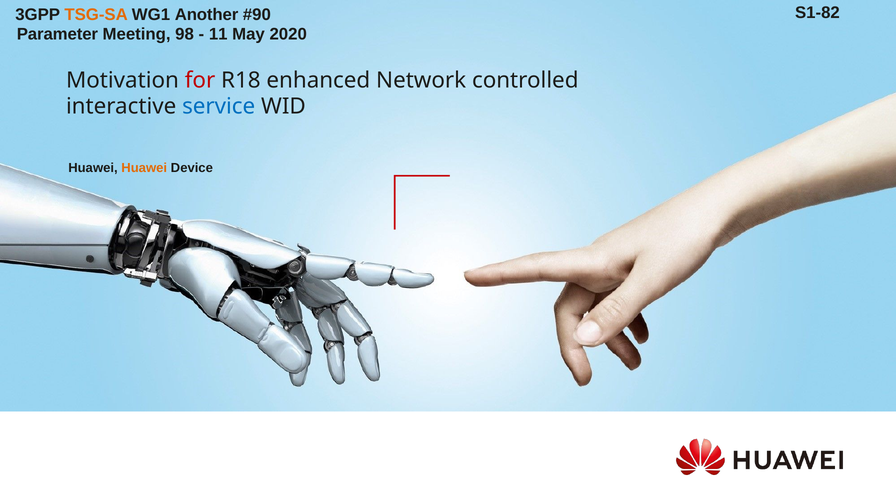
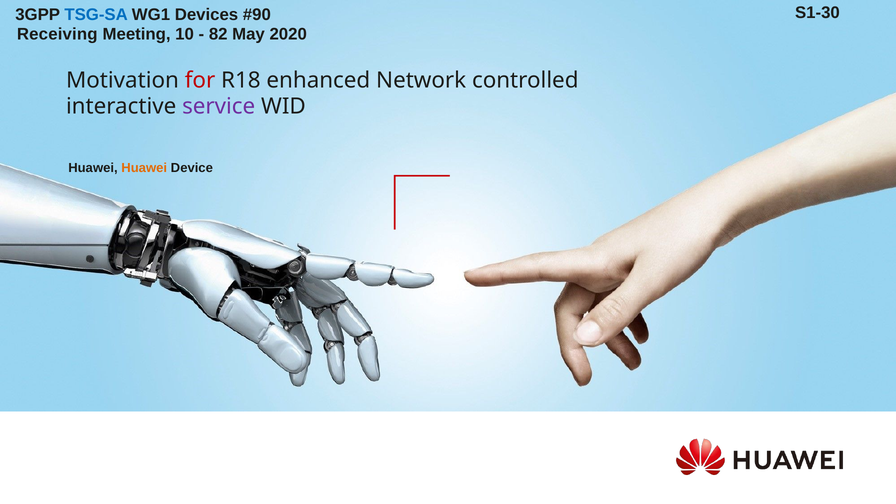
S1-82: S1-82 -> S1-30 (817, 13)
TSG-SA colour: orange -> blue (96, 15)
Another: Another -> Devices (206, 15)
Parameter: Parameter -> Receiving (57, 34)
98: 98 -> 10 (185, 34)
11: 11 -> 82 (218, 34)
service colour: blue -> purple (219, 106)
